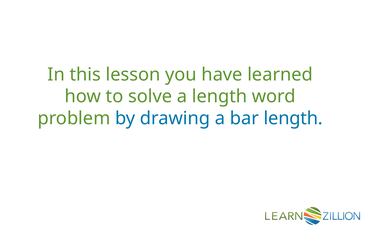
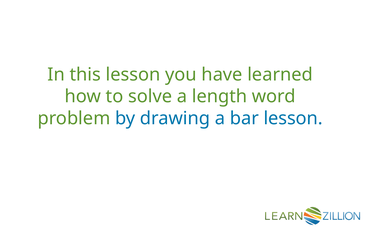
bar length: length -> lesson (293, 118)
